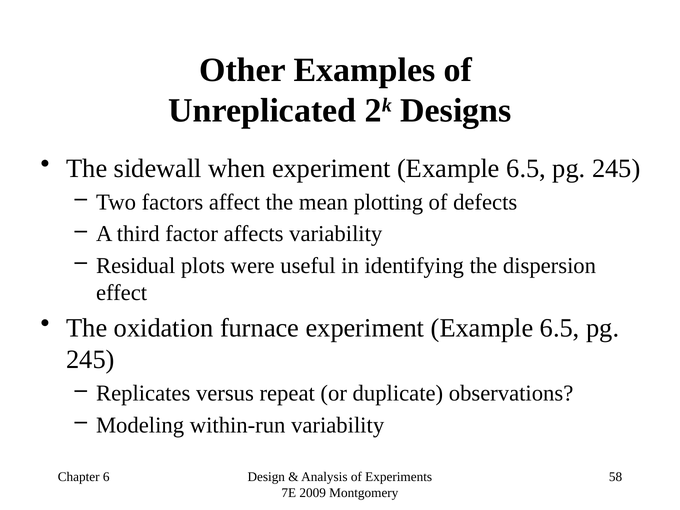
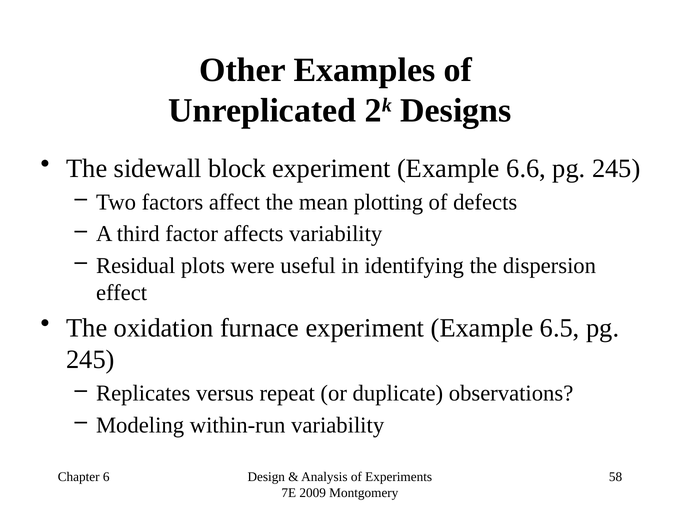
when: when -> block (237, 168)
6.5: 6.5 -> 6.6 (526, 168)
